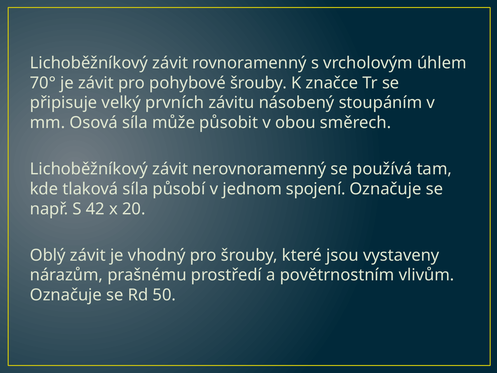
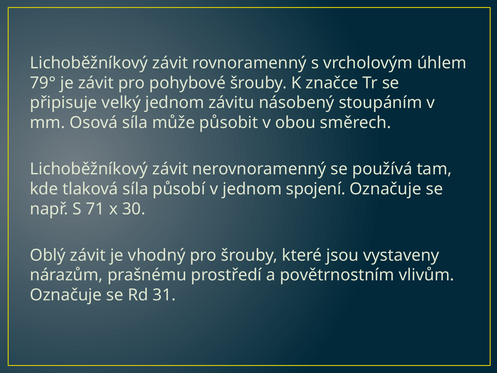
70°: 70° -> 79° (43, 83)
velký prvních: prvních -> jednom (175, 103)
42: 42 -> 71 (95, 209)
20: 20 -> 30 (134, 209)
50: 50 -> 31 (164, 295)
